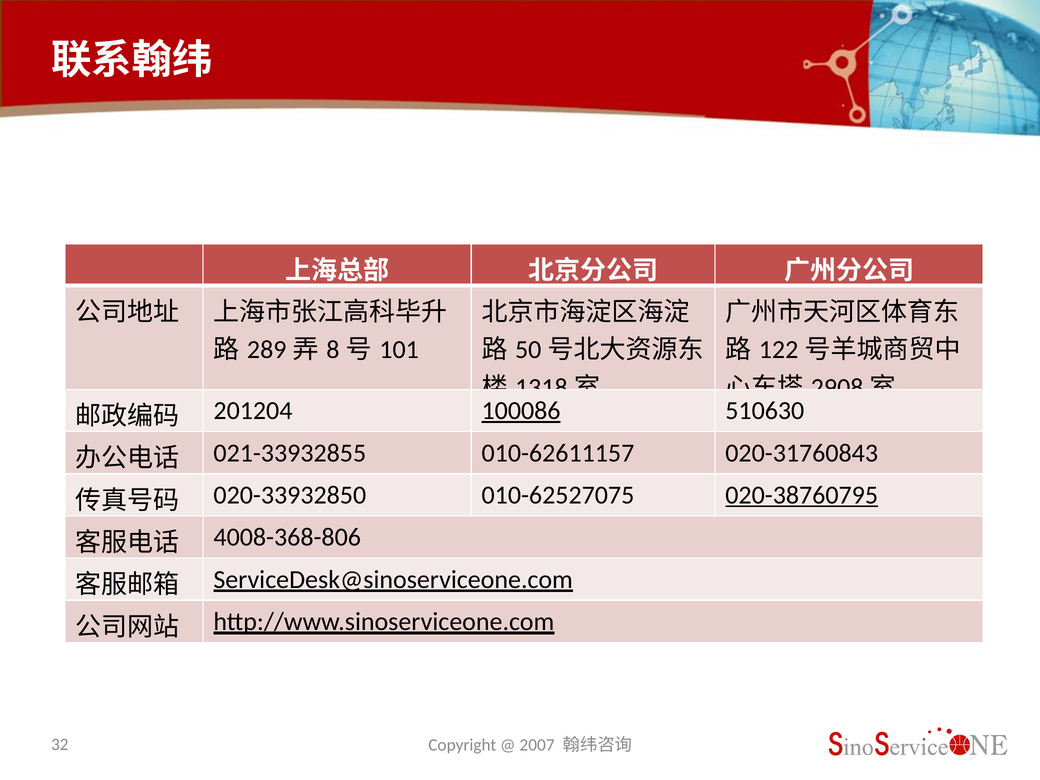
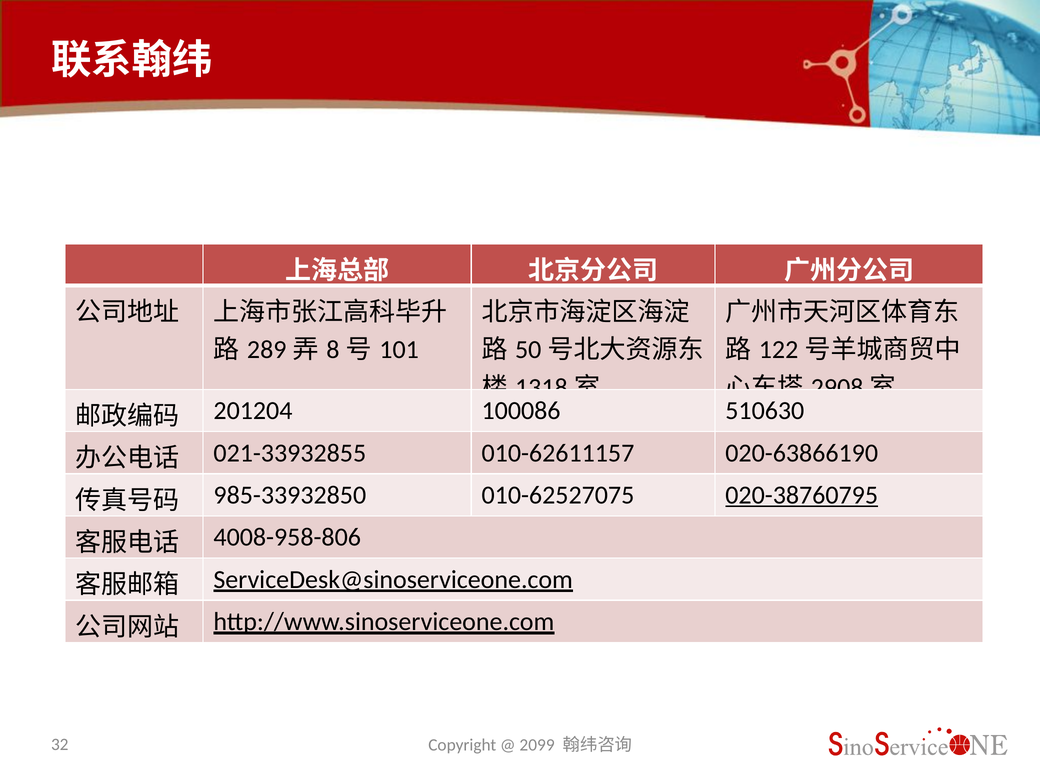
100086 underline: present -> none (521, 411)
020-31760843: 020-31760843 -> 020-63866190 (802, 453)
020-33932850: 020-33932850 -> 985-33932850 (290, 495)
4008-368-806: 4008-368-806 -> 4008-958-806 (287, 537)
2007: 2007 -> 2099 (537, 745)
